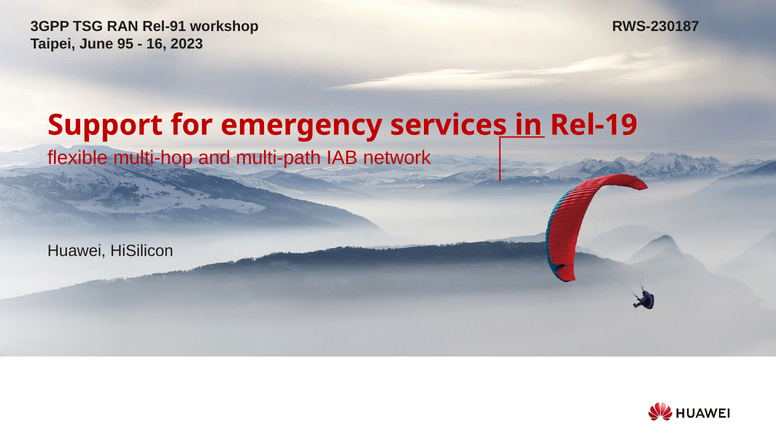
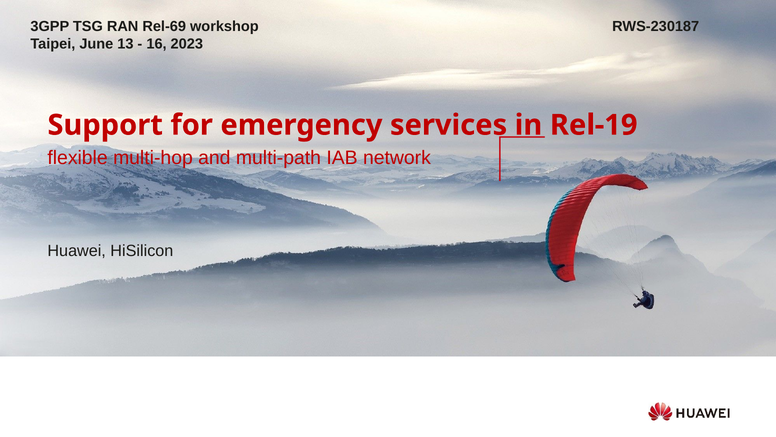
Rel-91: Rel-91 -> Rel-69 (164, 26)
95: 95 -> 13 (125, 44)
